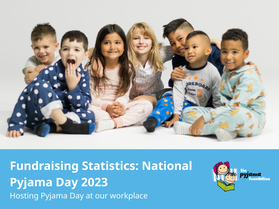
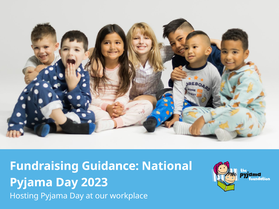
Statistics: Statistics -> Guidance (110, 166)
